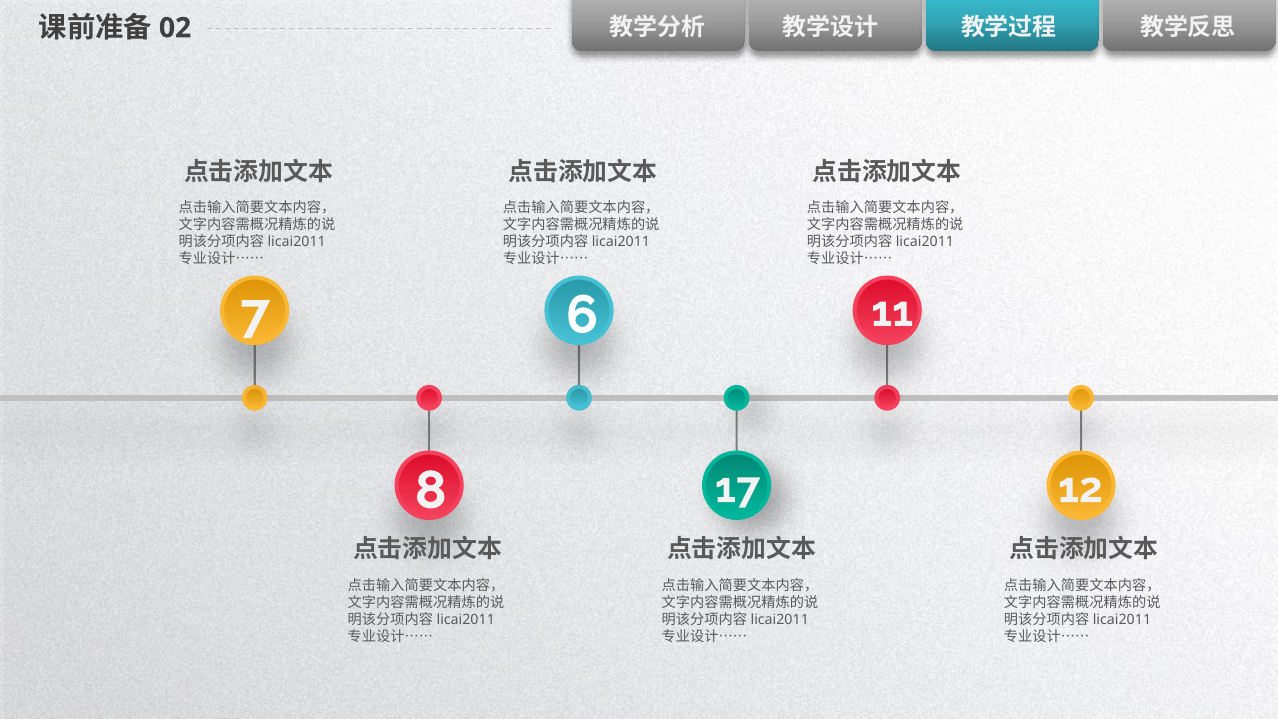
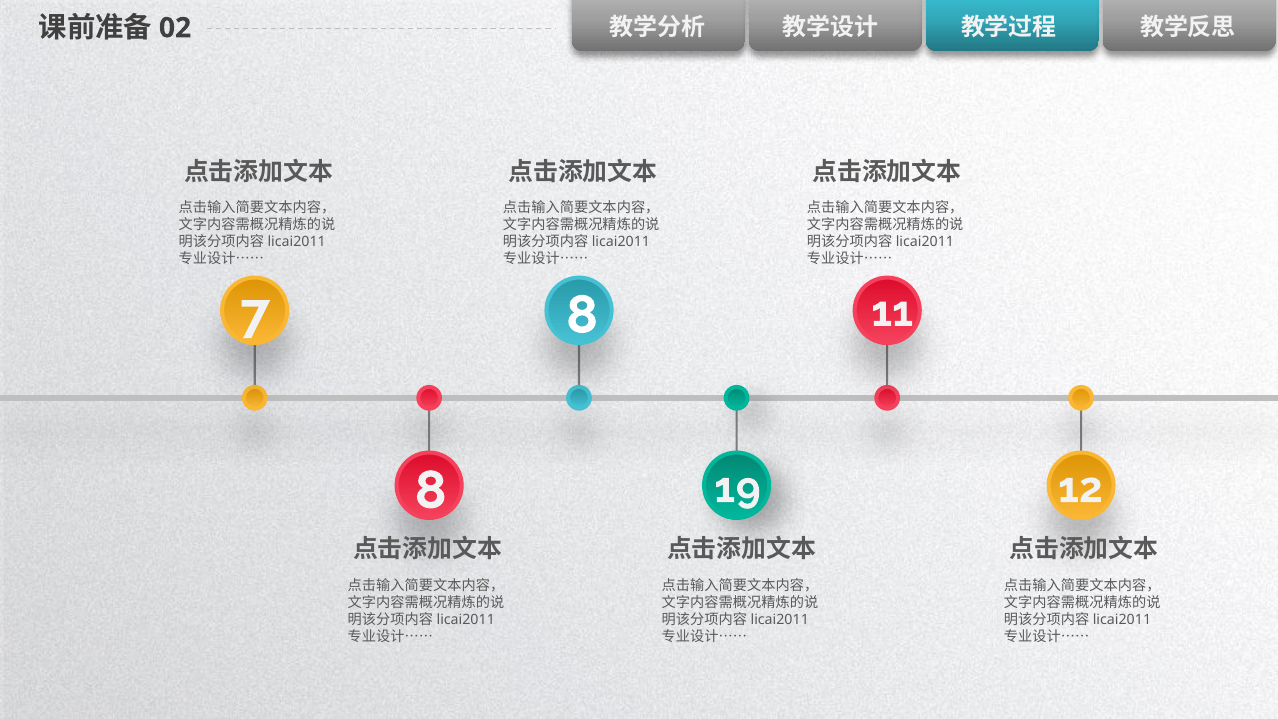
7 6: 6 -> 8 (582, 315)
17: 17 -> 19 (737, 488)
